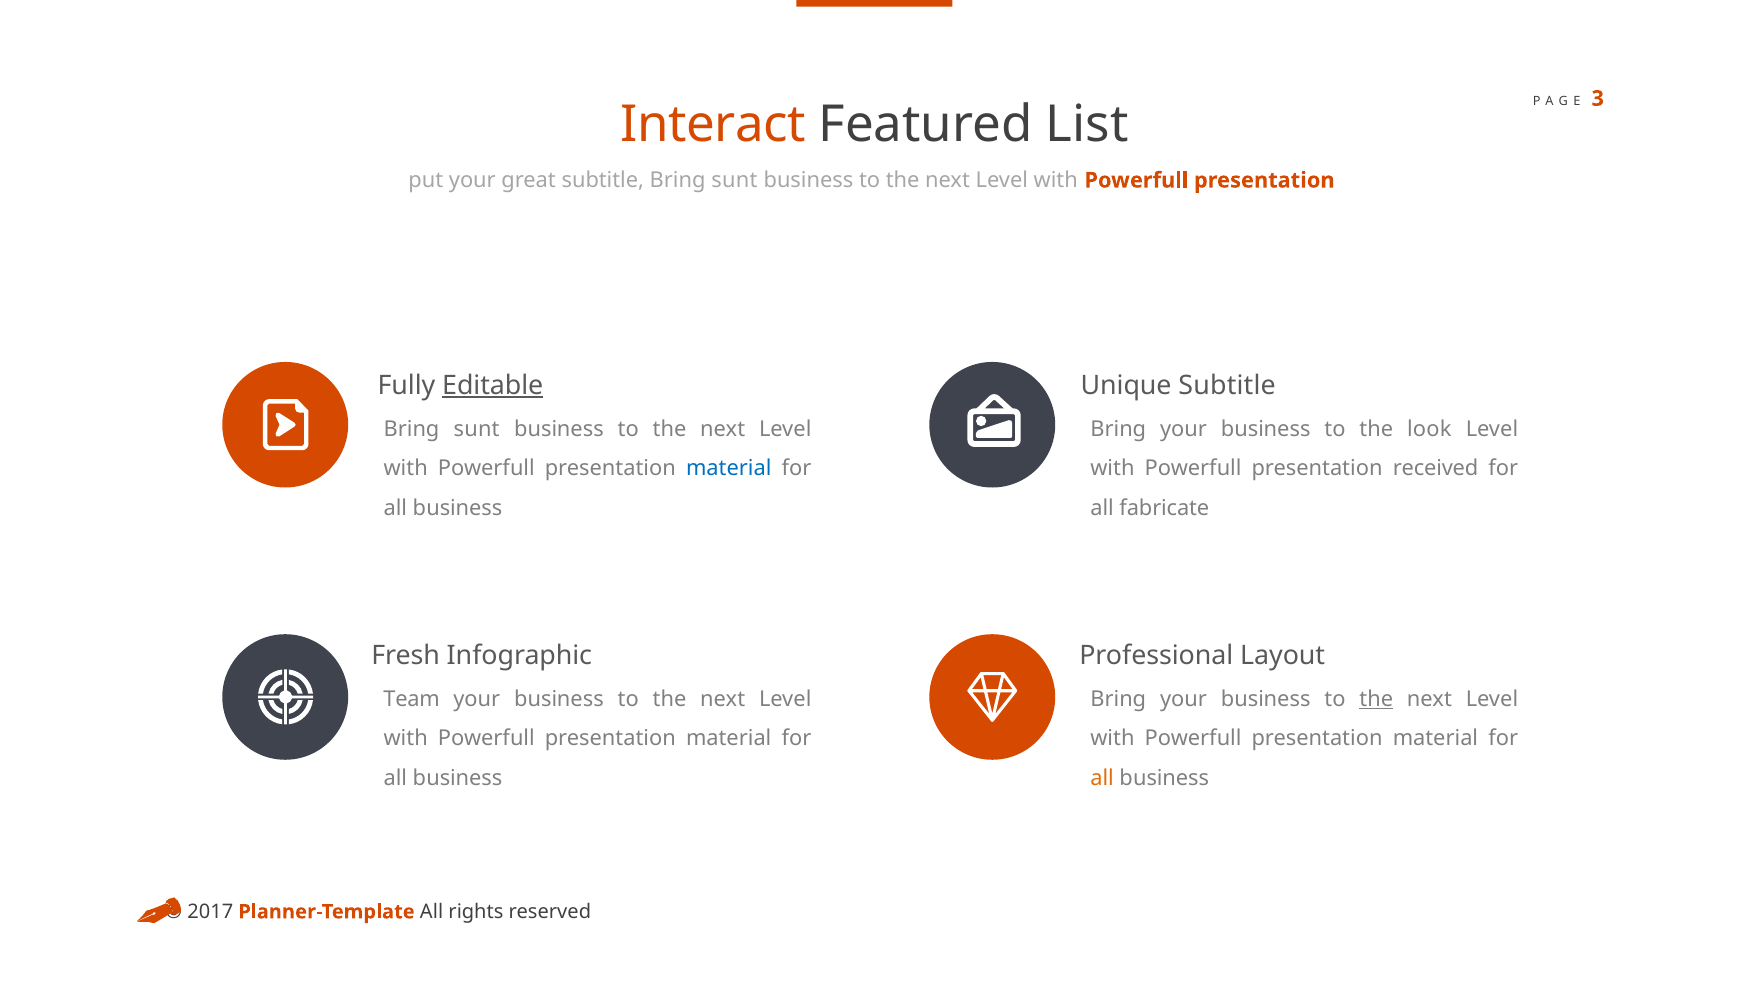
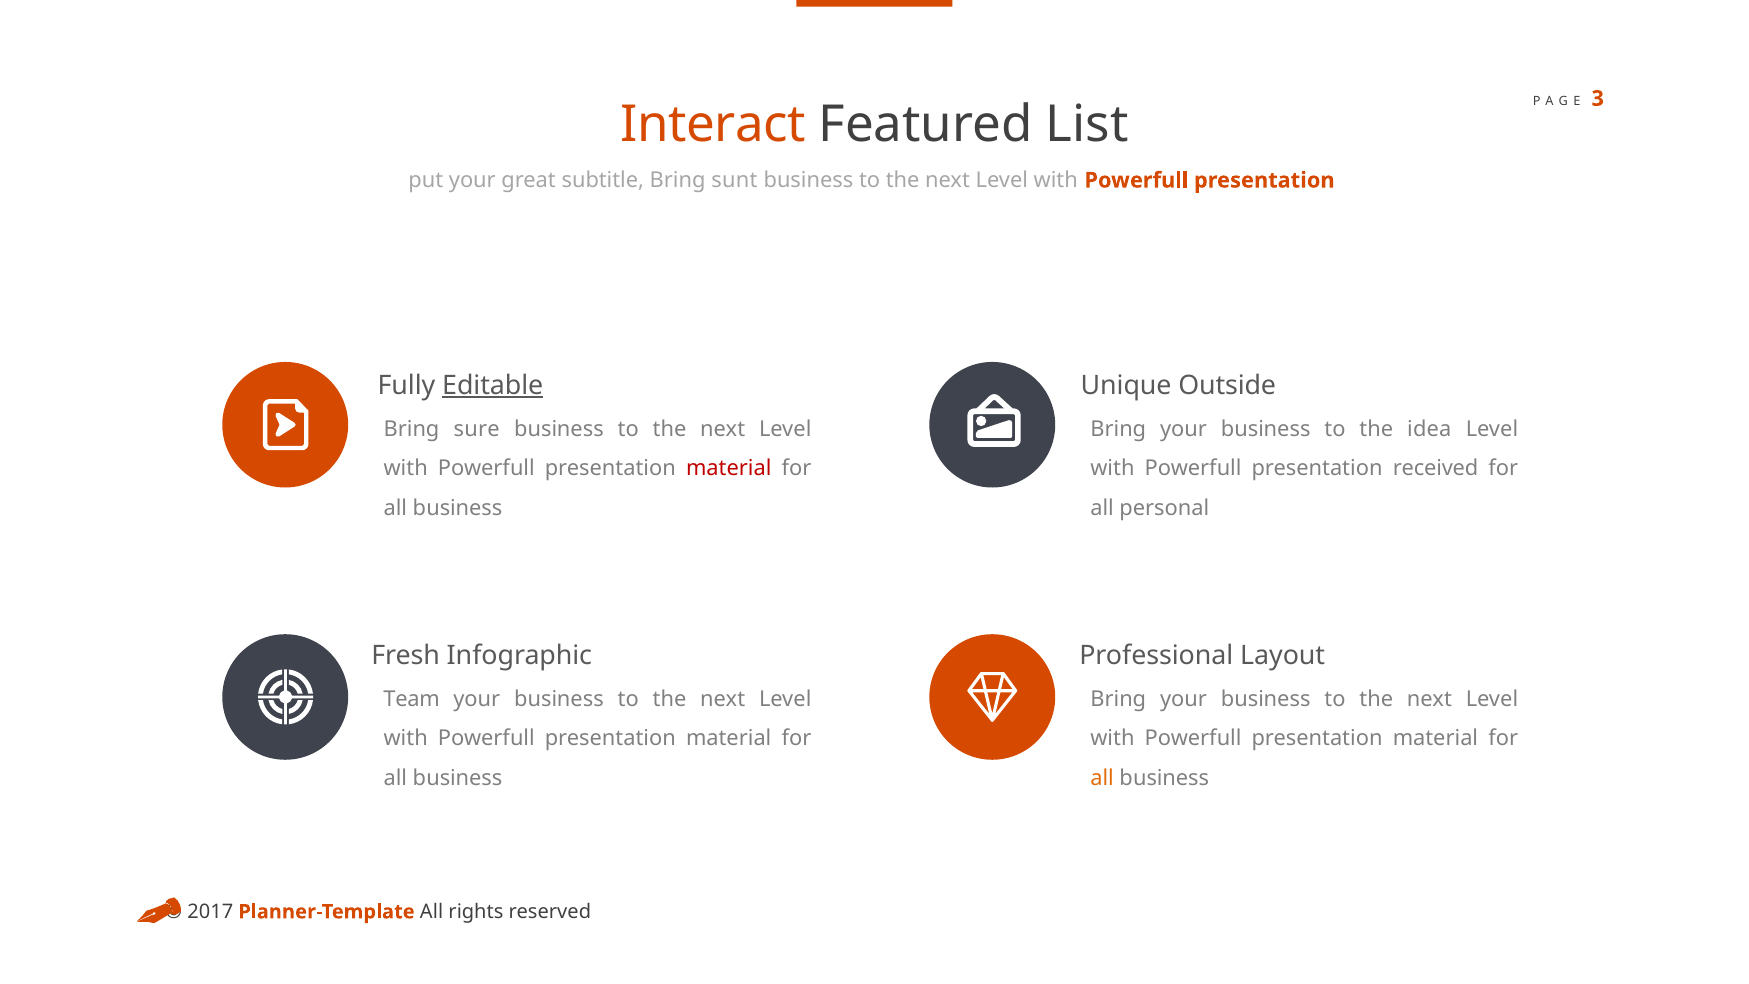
Unique Subtitle: Subtitle -> Outside (1227, 386)
sunt: sunt -> sure (477, 429)
look: look -> idea (1429, 429)
material colour: blue -> red (729, 469)
fabricate: fabricate -> personal (1164, 508)
the underline: present -> none (1376, 699)
